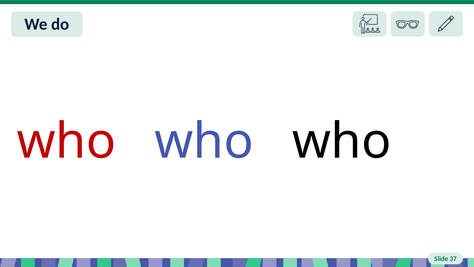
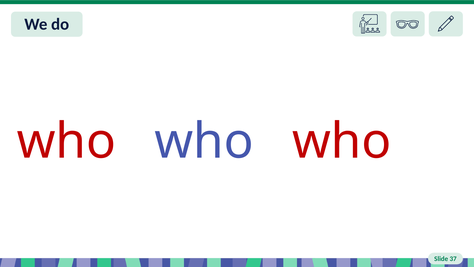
who colour: black -> red (342, 141)
